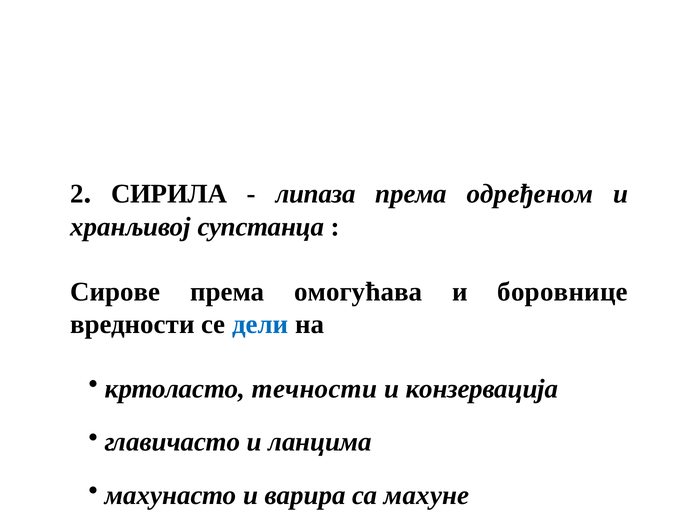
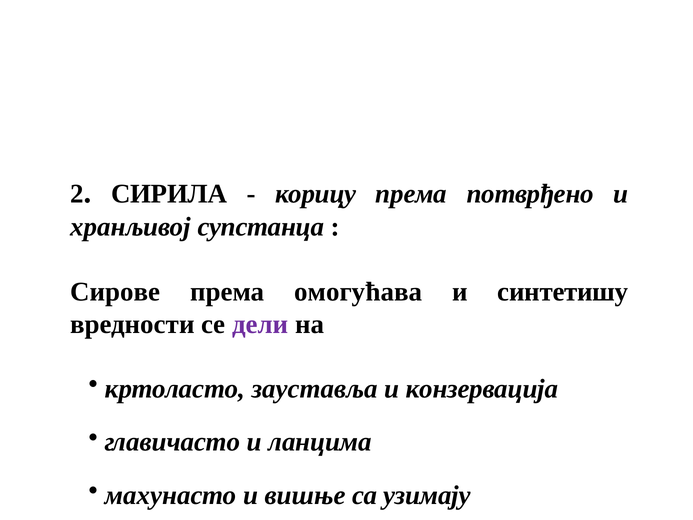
липаза: липаза -> корицу (316, 194)
одређеном: одређеном -> потврђено (530, 194)
боровнице: боровнице -> синтетишу (563, 292)
дели colour: blue -> purple (260, 324)
течности: течности -> зауставља (315, 389)
варира: варира -> вишње (305, 495)
махуне: махуне -> узимају (427, 495)
